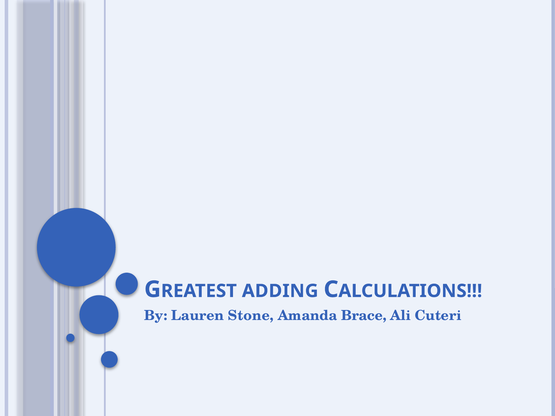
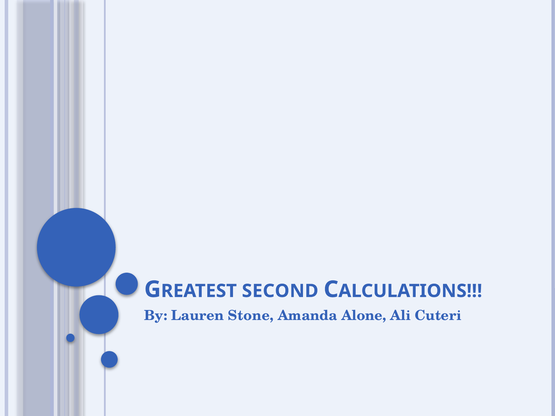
ADDING: ADDING -> SECOND (280, 291)
Brace: Brace -> Alone (364, 316)
